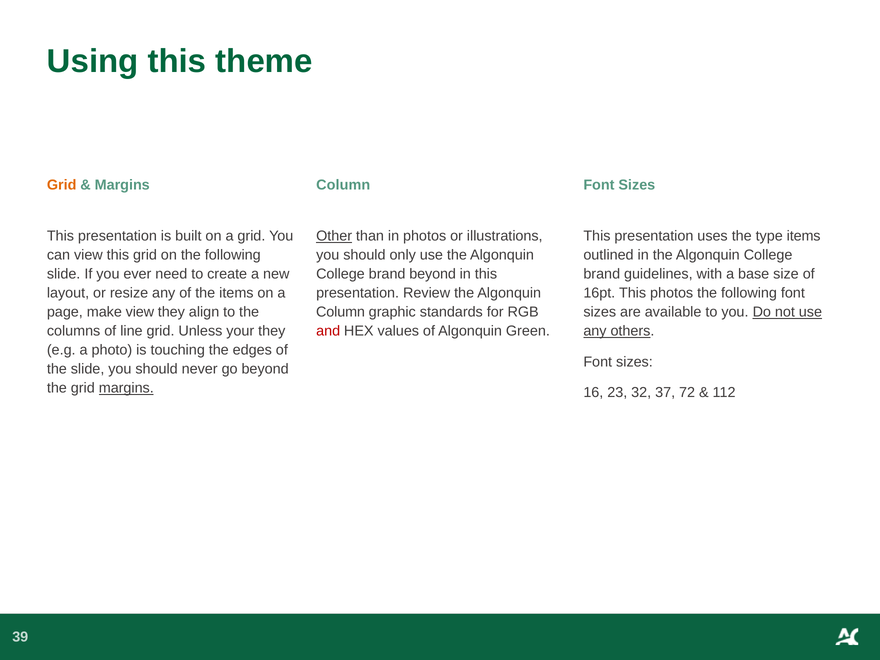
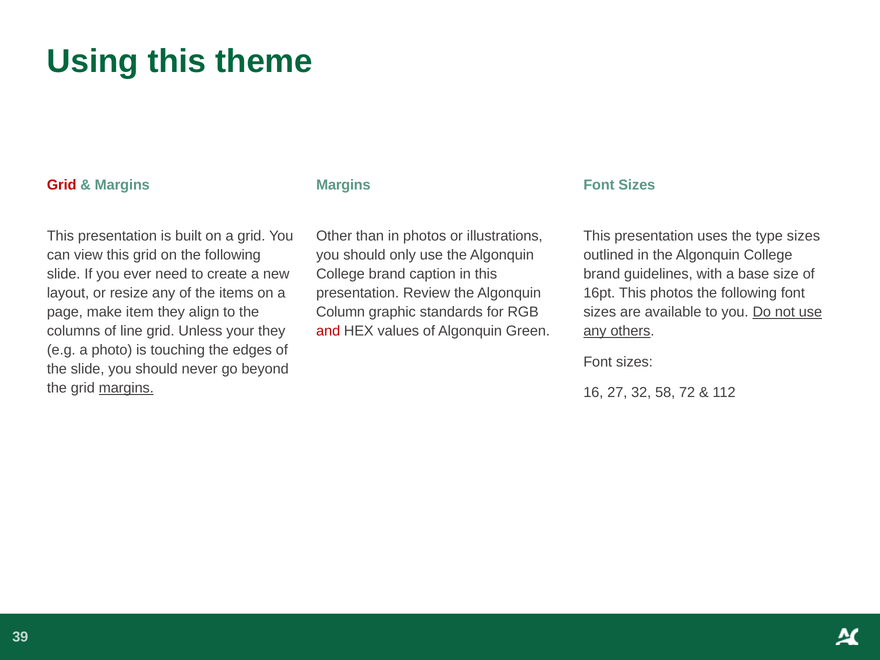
Grid colour: orange -> red (62, 185)
Column: Column -> Margins (343, 185)
Other underline: present -> none (334, 236)
type items: items -> sizes (804, 236)
brand beyond: beyond -> caption (433, 274)
make view: view -> item (140, 312)
23: 23 -> 27 (617, 393)
37: 37 -> 58 (665, 393)
